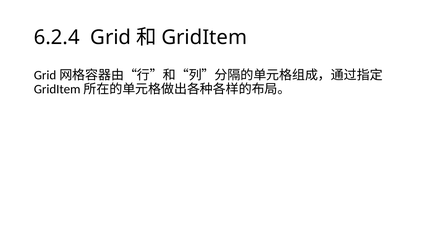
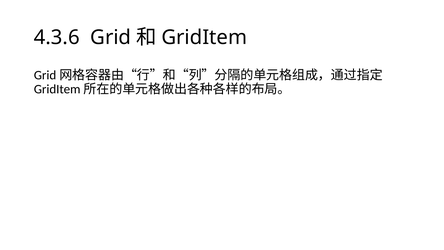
6.2.4: 6.2.4 -> 4.3.6 (57, 37)
